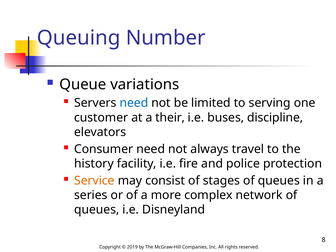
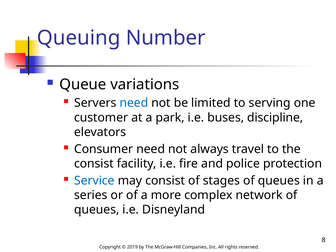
their: their -> park (170, 117)
history: history -> consist (94, 164)
Service colour: orange -> blue (94, 181)
